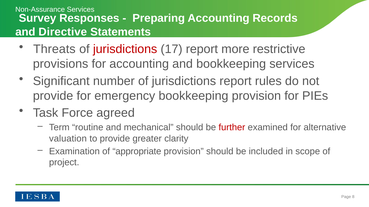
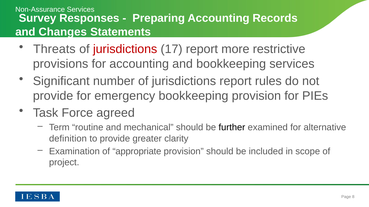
Directive: Directive -> Changes (63, 32)
further colour: red -> black (232, 128)
valuation: valuation -> definition (68, 139)
